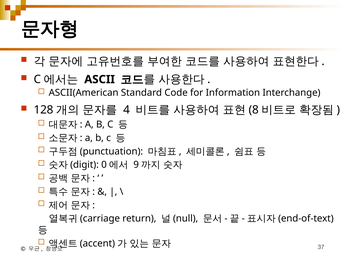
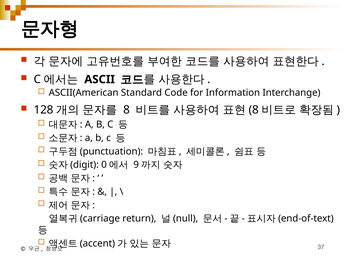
4: 4 -> 8 (127, 110)
